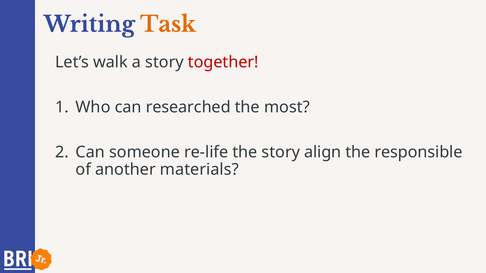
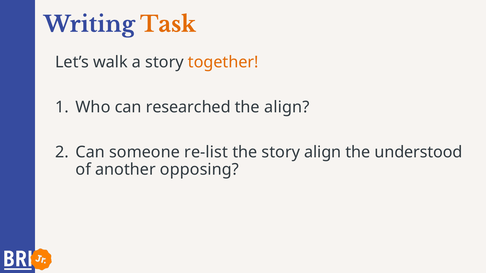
together colour: red -> orange (223, 62)
the most: most -> align (287, 107)
re-life: re-life -> re-list (206, 152)
responsible: responsible -> understood (419, 152)
materials: materials -> opposing (199, 170)
